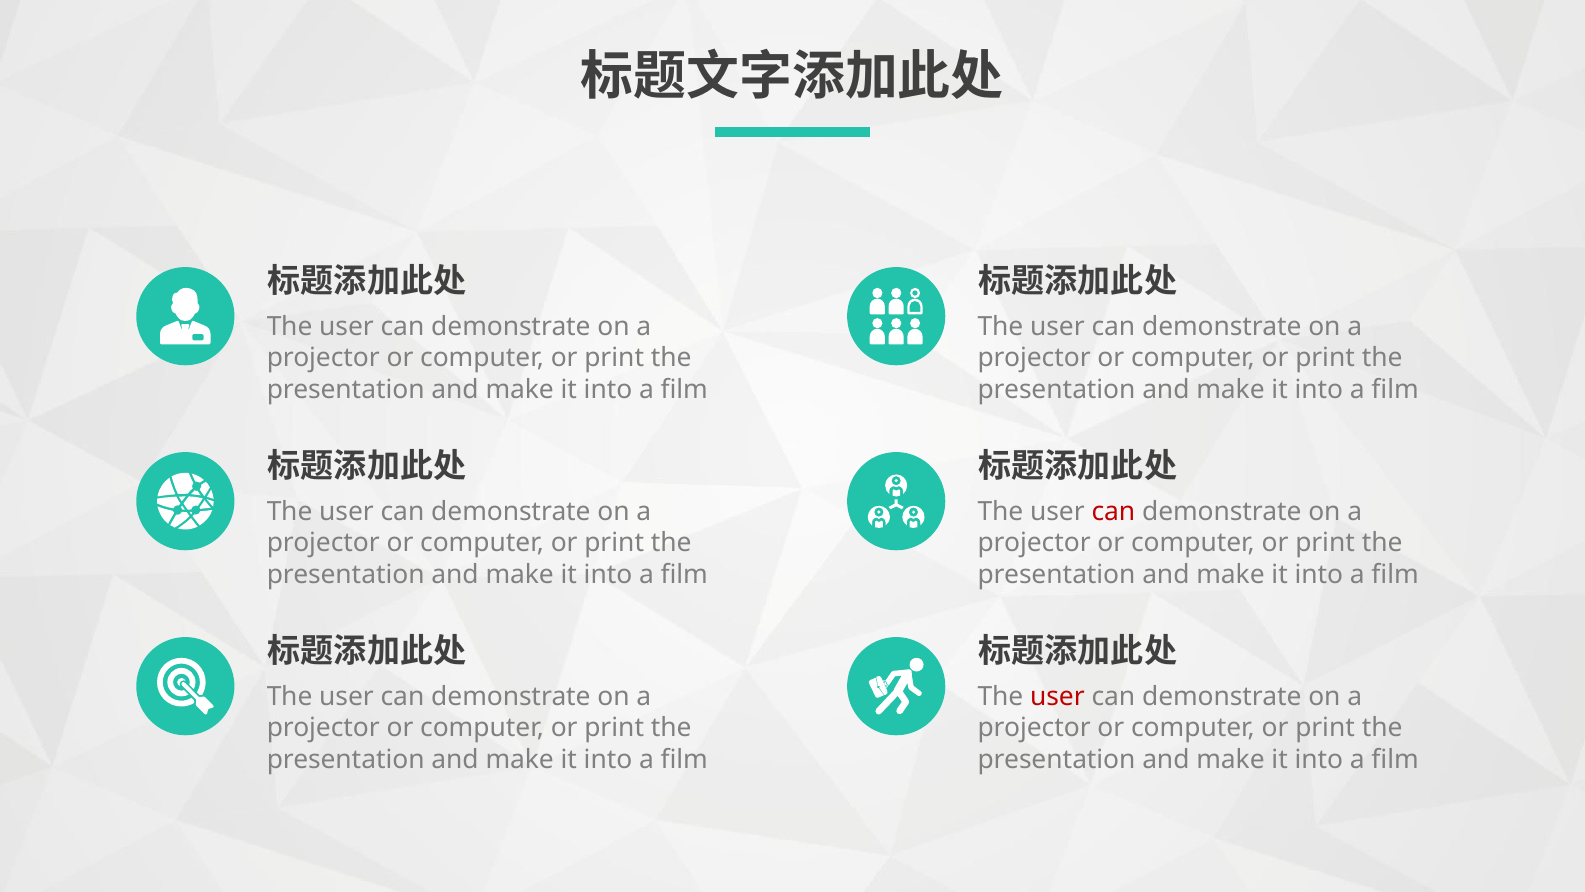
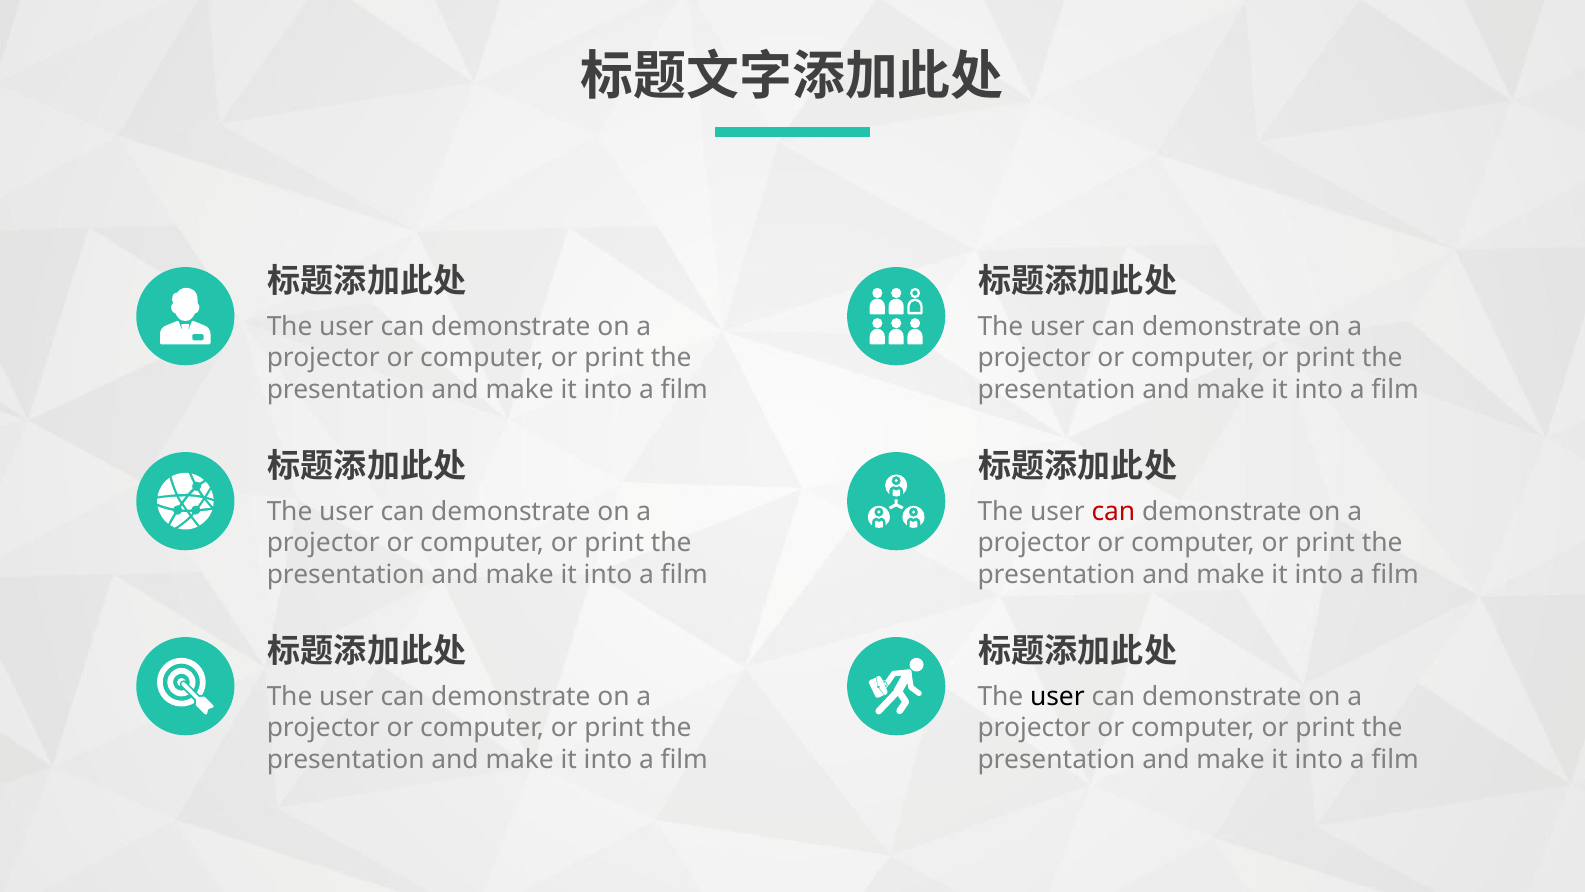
user colour: red -> black (1057, 696)
